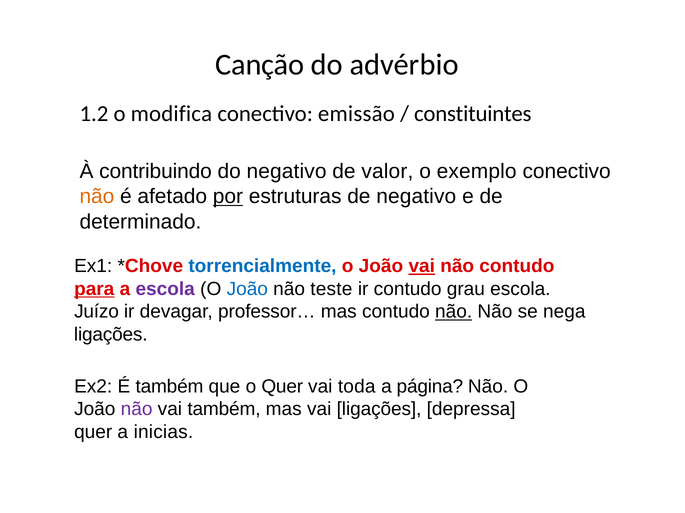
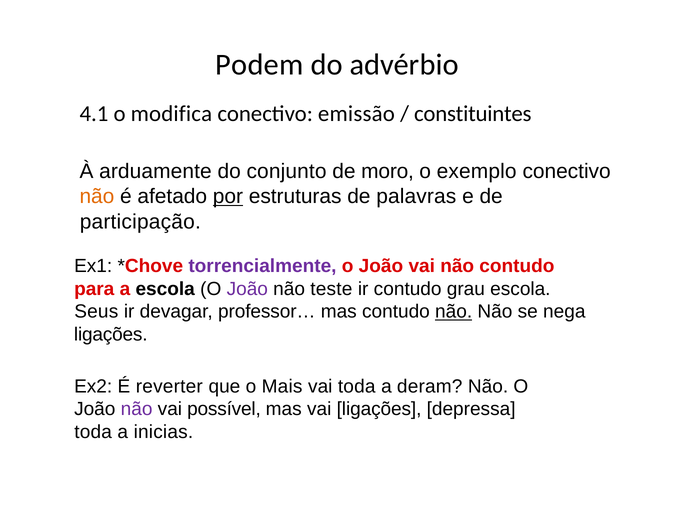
Canção: Canção -> Podem (259, 65)
1.2: 1.2 -> 4.1 (94, 114)
contribuindo: contribuindo -> arduamente (155, 172)
do negativo: negativo -> conjunto (287, 172)
valor: valor -> moro (388, 172)
de negativo: negativo -> palavras (416, 197)
determinado: determinado -> participação (140, 222)
torrencialmente colour: blue -> purple (262, 266)
vai underline: present -> none (422, 266)
para underline: present -> none (94, 289)
escola colour: purple -> black (165, 289)
João colour: blue -> purple (247, 289)
Juízo: Juízo -> Seus (96, 312)
É também: também -> reverter (169, 387)
o Quer: Quer -> Mais (282, 387)
página: página -> deram (430, 387)
vai também: também -> possível (224, 410)
quer: quer -> toda (93, 432)
